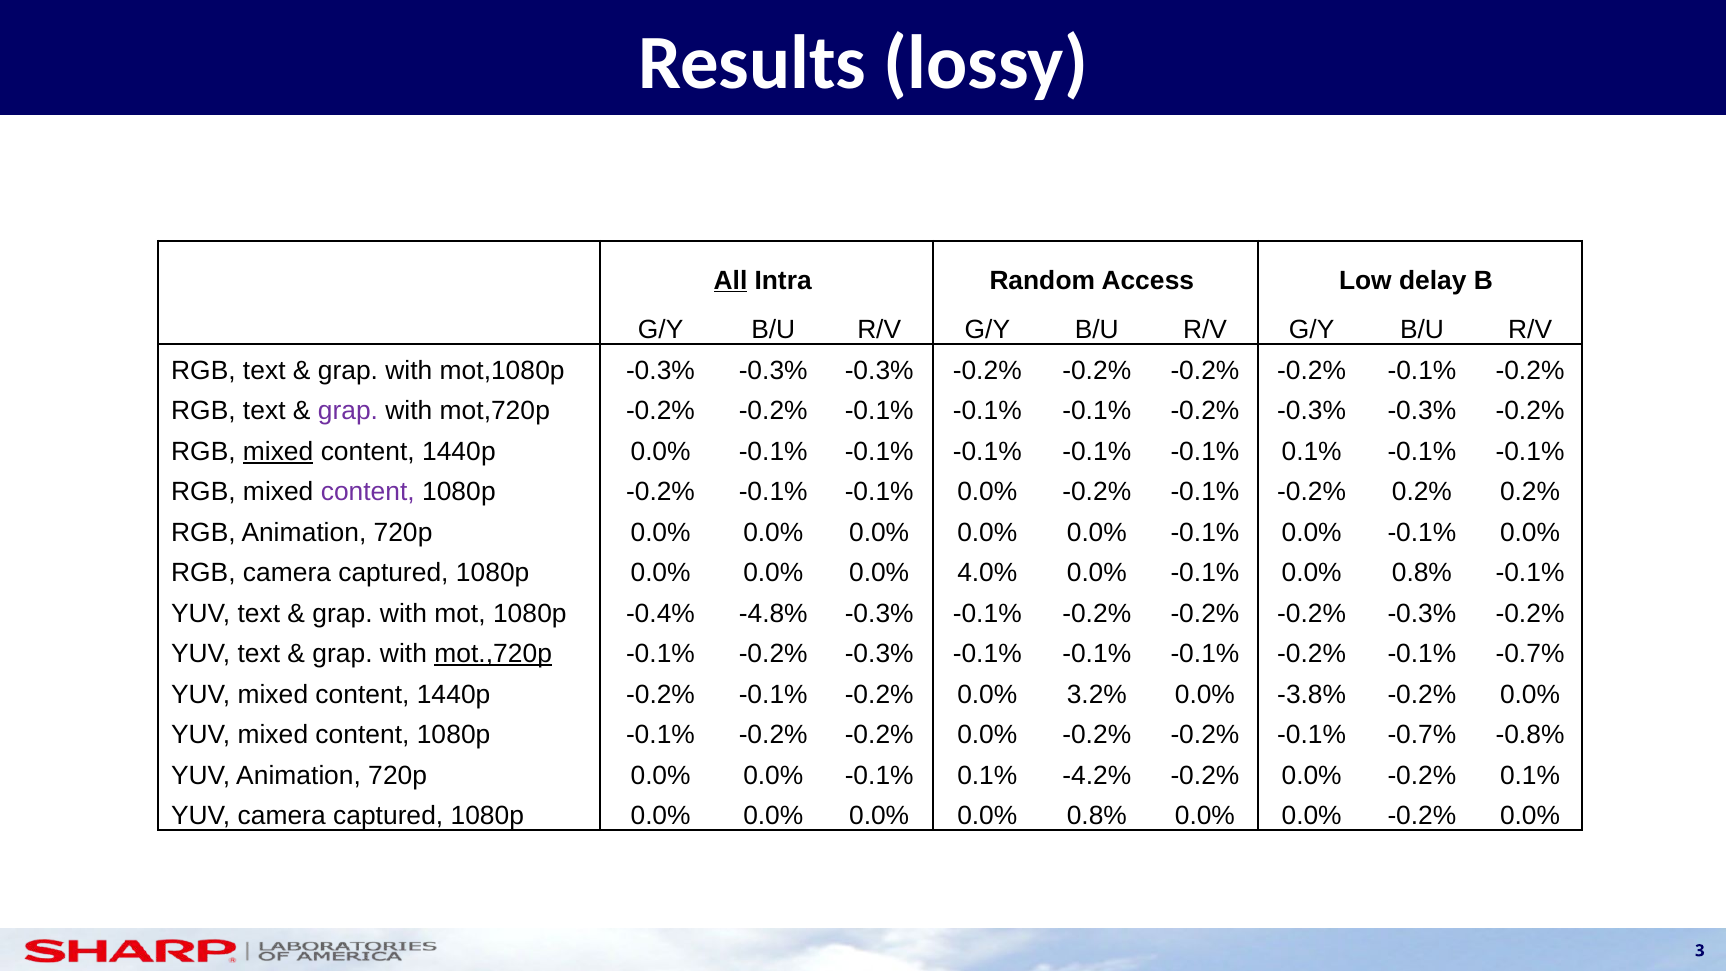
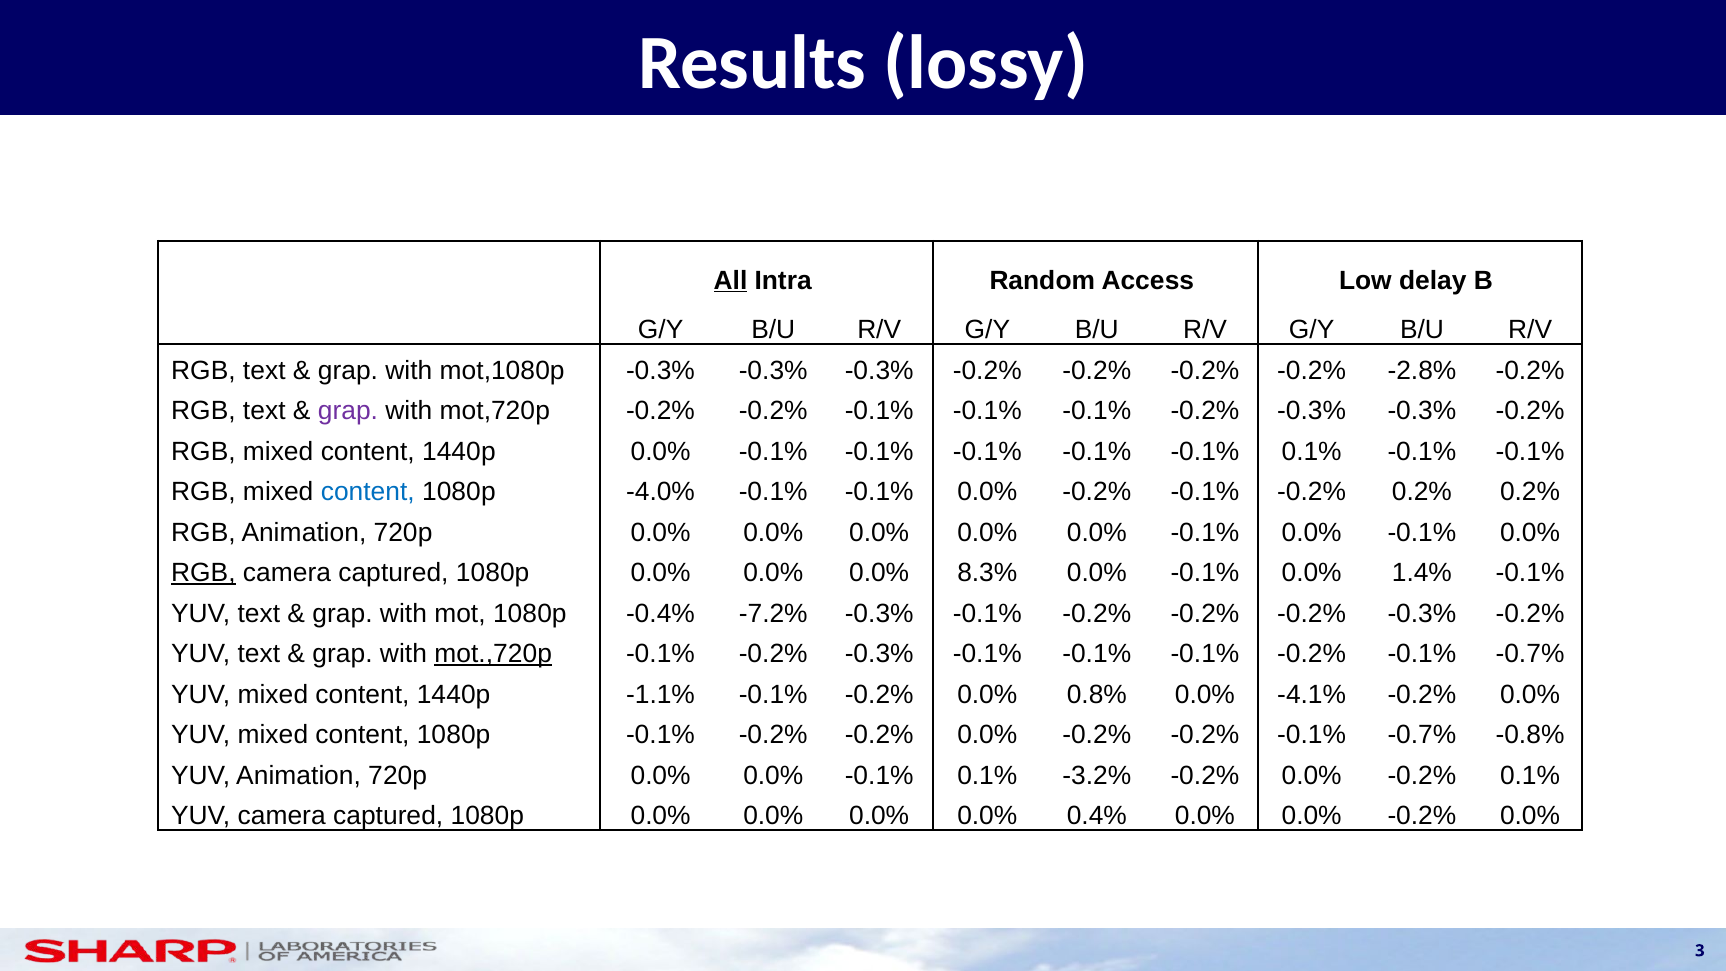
-0.2% -0.2% -0.2% -0.1%: -0.1% -> -2.8% (1422, 370)
mixed underline: present -> none (278, 451)
content colour: purple -> blue (368, 492)
1080p -0.2%: -0.2% -> -4.0% (661, 492)
RGB underline: none -> present (203, 573)
4.0%: 4.0% -> 8.3% (987, 573)
-0.1% 0.0% 0.8%: 0.8% -> 1.4% (1422, 573)
-4.8%: -4.8% -> -7.2% (773, 613)
1440p -0.2%: -0.2% -> -1.1% (661, 694)
3.2%: 3.2% -> 0.8% (1097, 694)
-3.8%: -3.8% -> -4.1% (1312, 694)
-4.2%: -4.2% -> -3.2% (1097, 775)
0.0% 0.0% 0.8%: 0.8% -> 0.4% (1097, 816)
